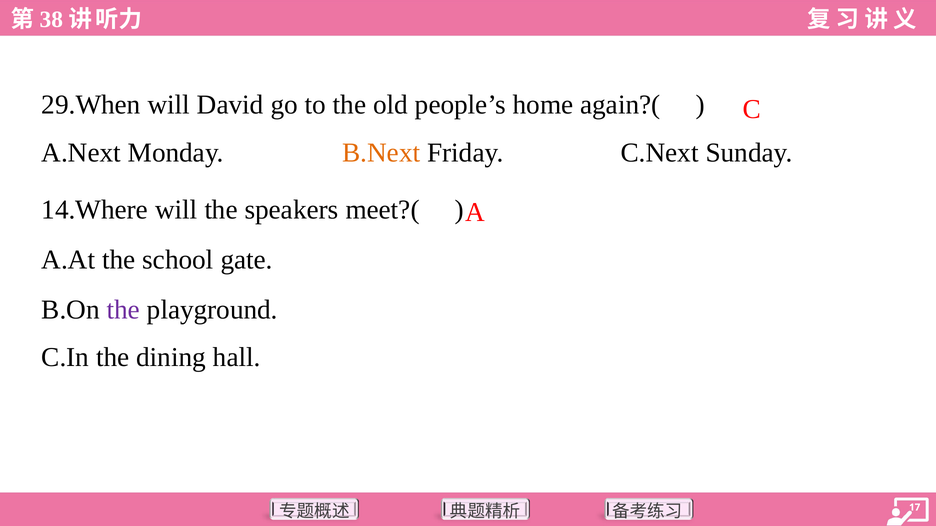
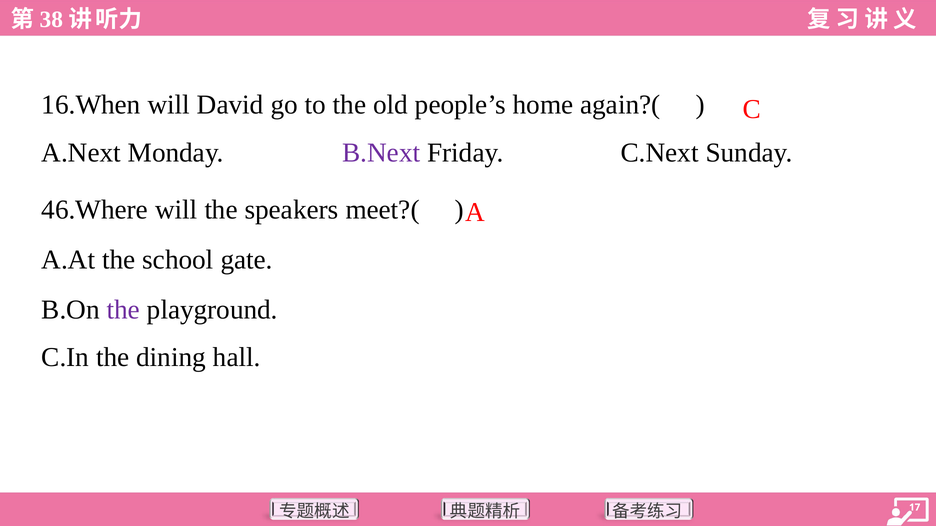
29.When: 29.When -> 16.When (91, 105)
B.Next colour: orange -> purple (381, 153)
14.Where: 14.Where -> 46.Where (95, 210)
